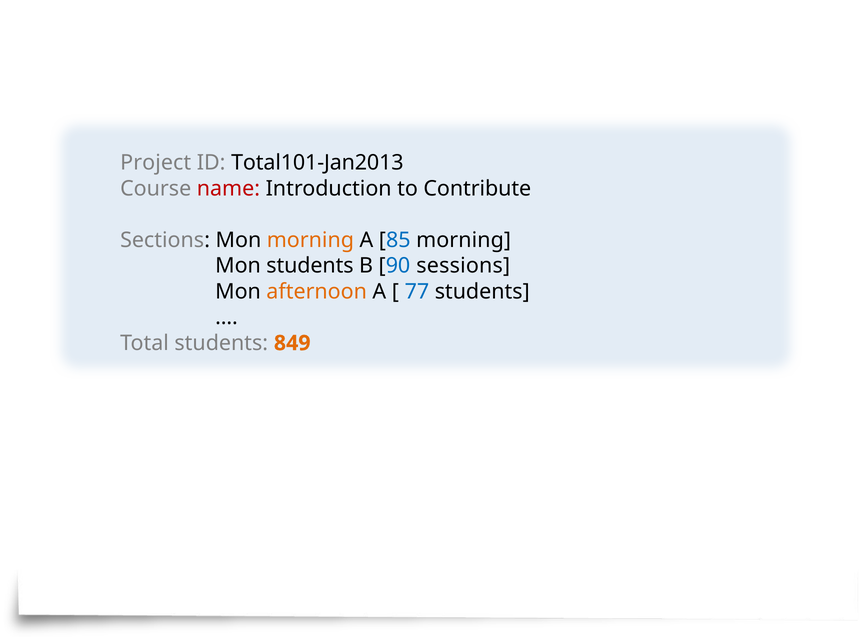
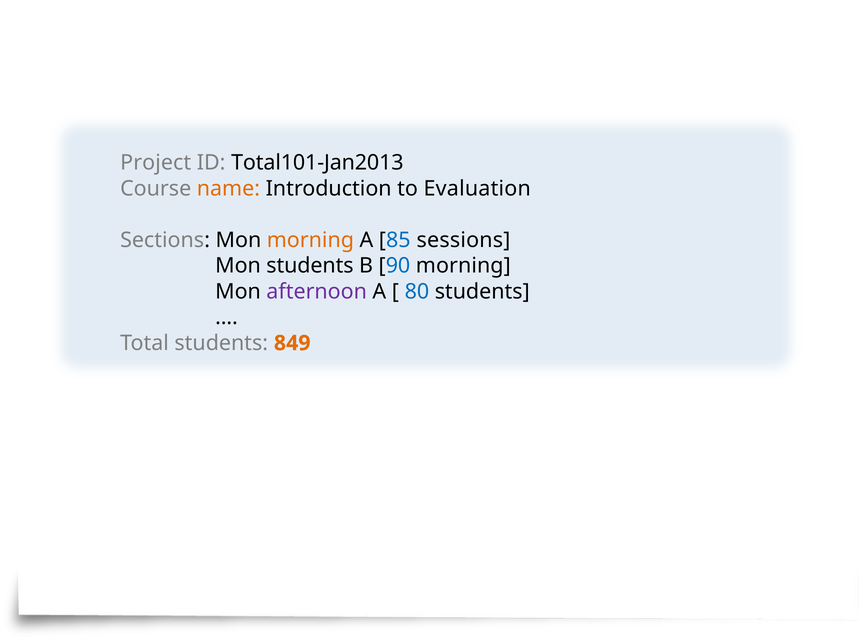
name colour: red -> orange (228, 189)
Contribute: Contribute -> Evaluation (477, 189)
85 morning: morning -> sessions (463, 240)
90 sessions: sessions -> morning (463, 266)
afternoon colour: orange -> purple (317, 292)
77: 77 -> 80 (417, 292)
